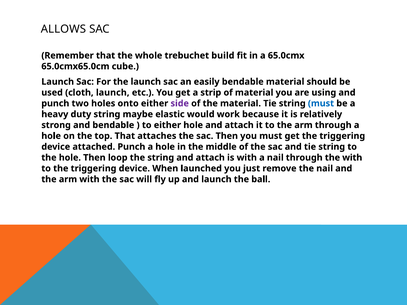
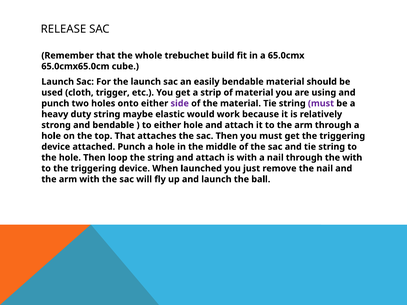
ALLOWS: ALLOWS -> RELEASE (63, 29)
cloth launch: launch -> trigger (113, 93)
must colour: blue -> purple (321, 103)
